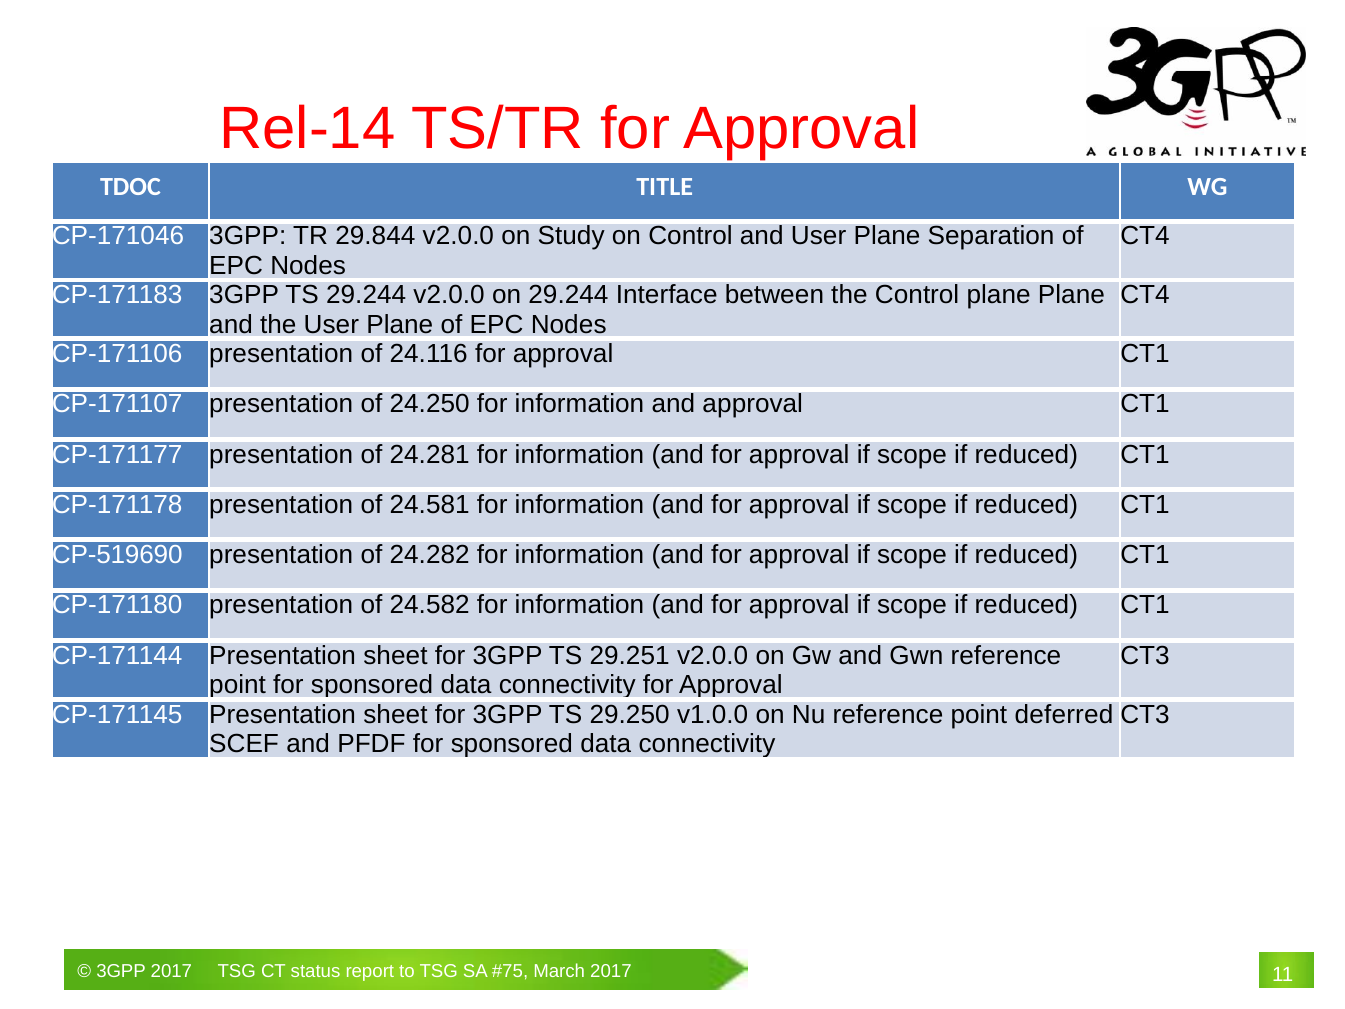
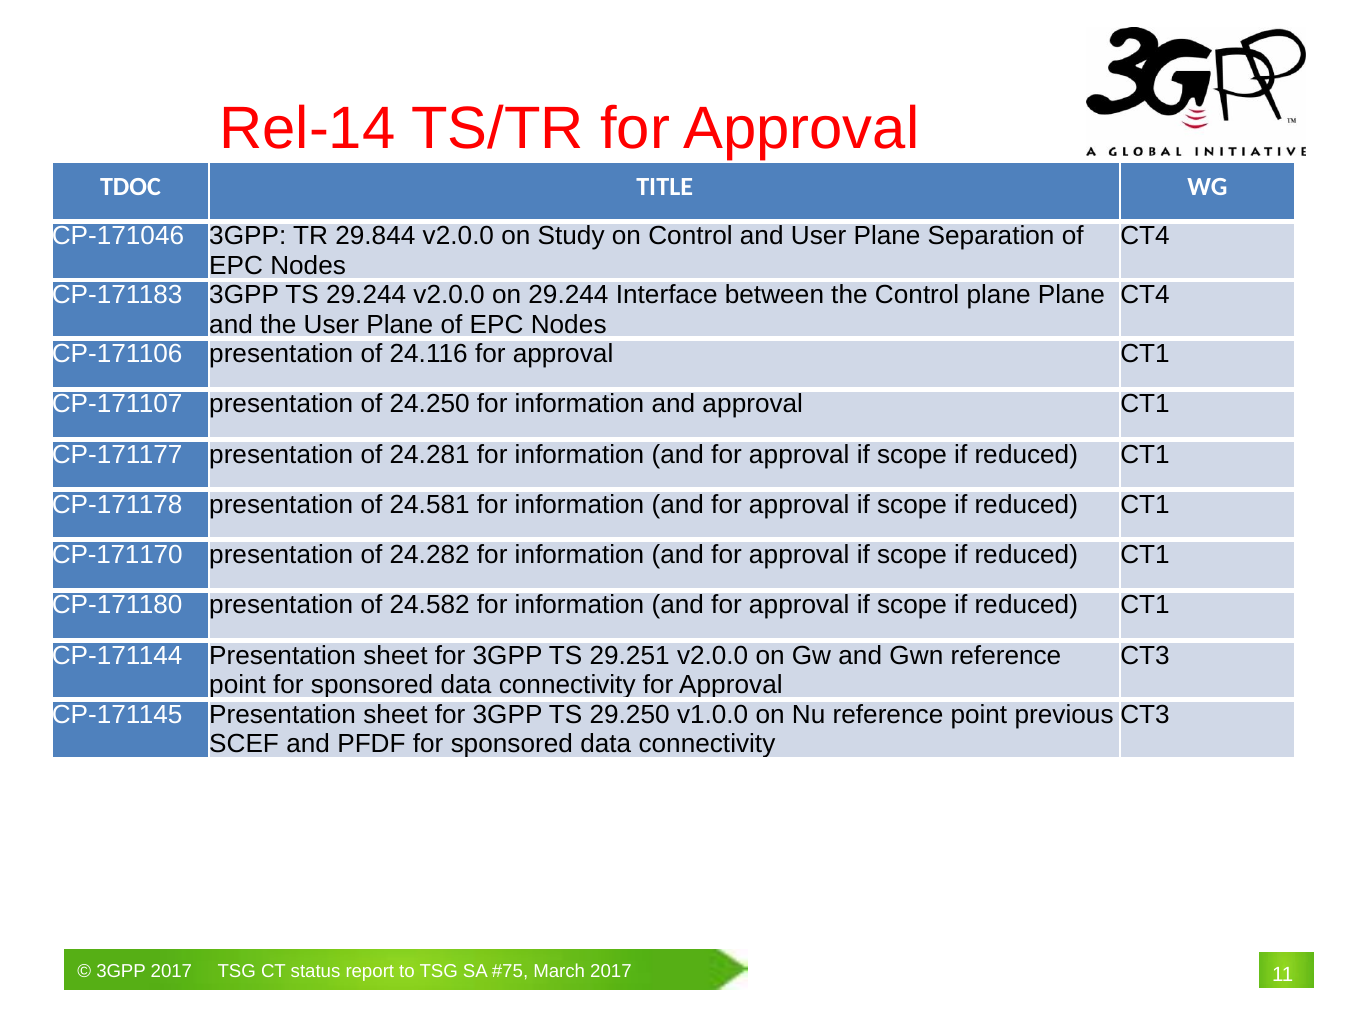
CP-519690: CP-519690 -> CP-171170 (117, 555)
deferred: deferred -> previous (1064, 714)
